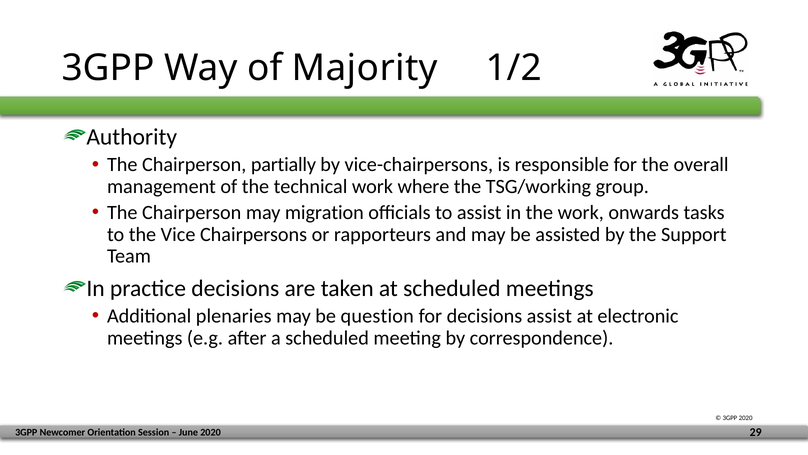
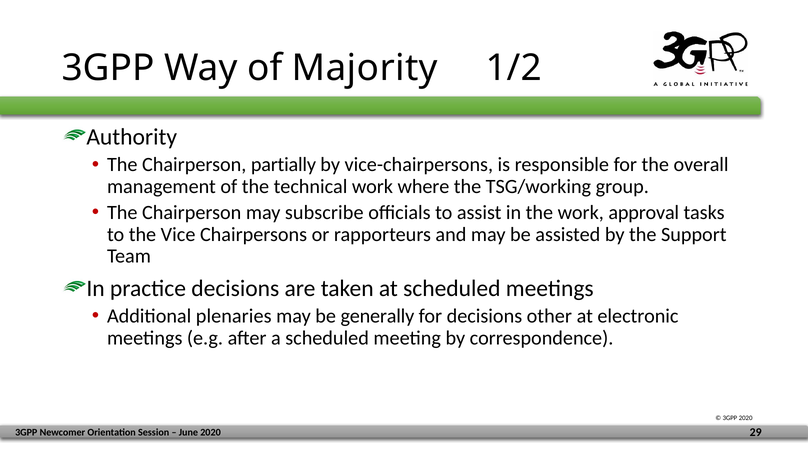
migration: migration -> subscribe (324, 212)
onwards: onwards -> approval (644, 212)
question: question -> generally (377, 316)
decisions assist: assist -> other (549, 316)
